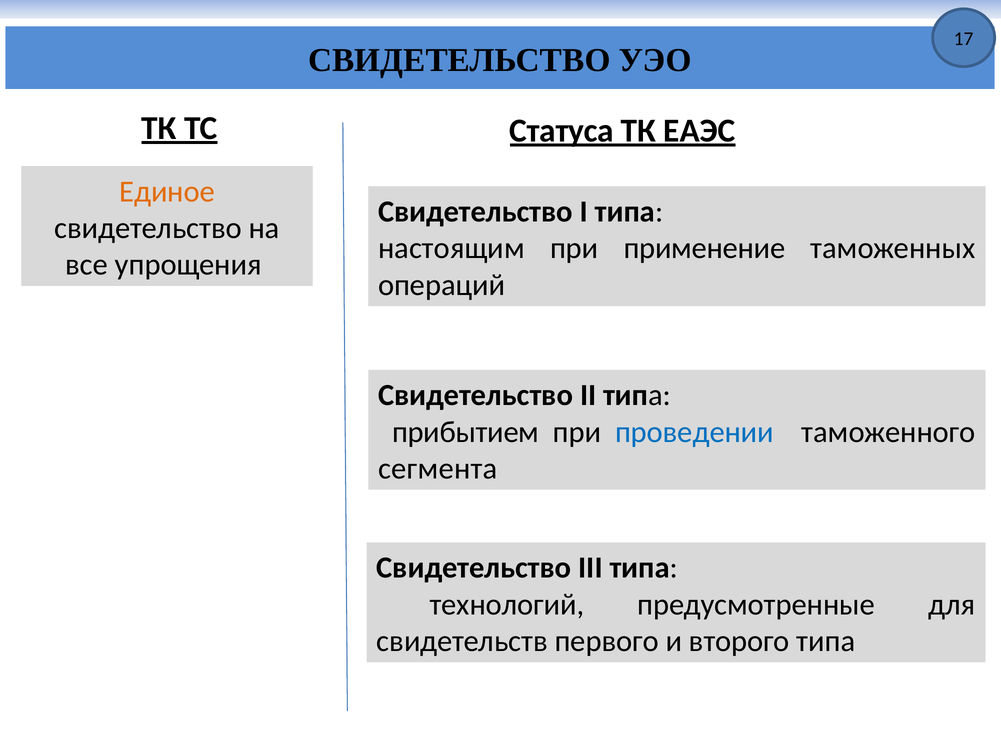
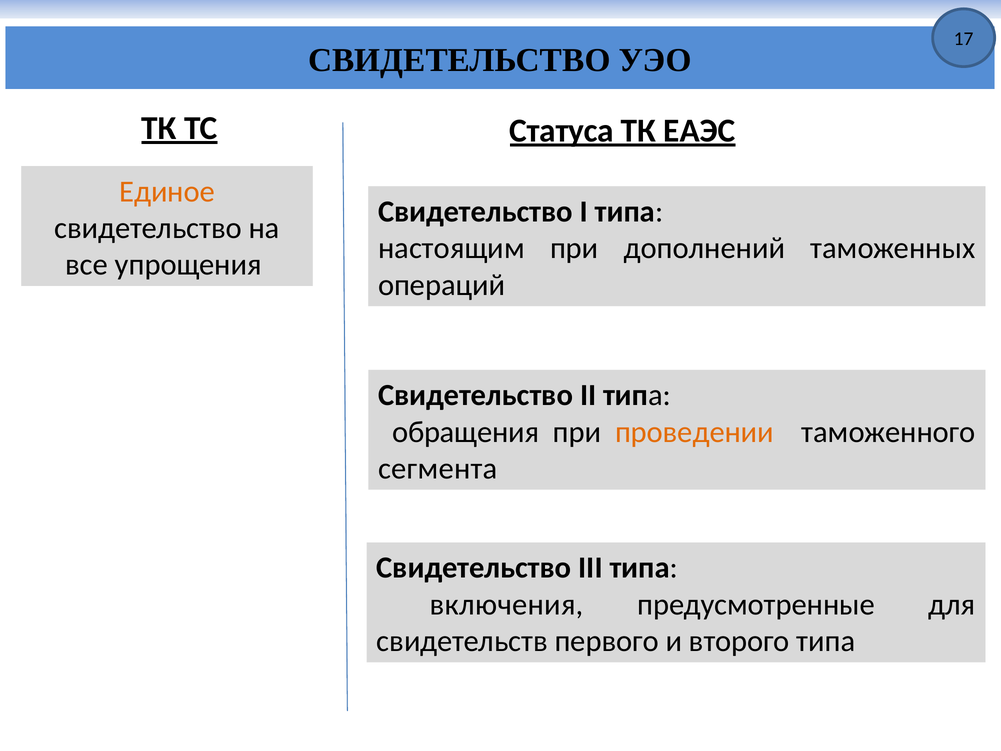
применение: применение -> дополнений (704, 248)
прибытием: прибытием -> обращения (466, 432)
проведении colour: blue -> orange (694, 432)
технологий: технологий -> включения (507, 604)
